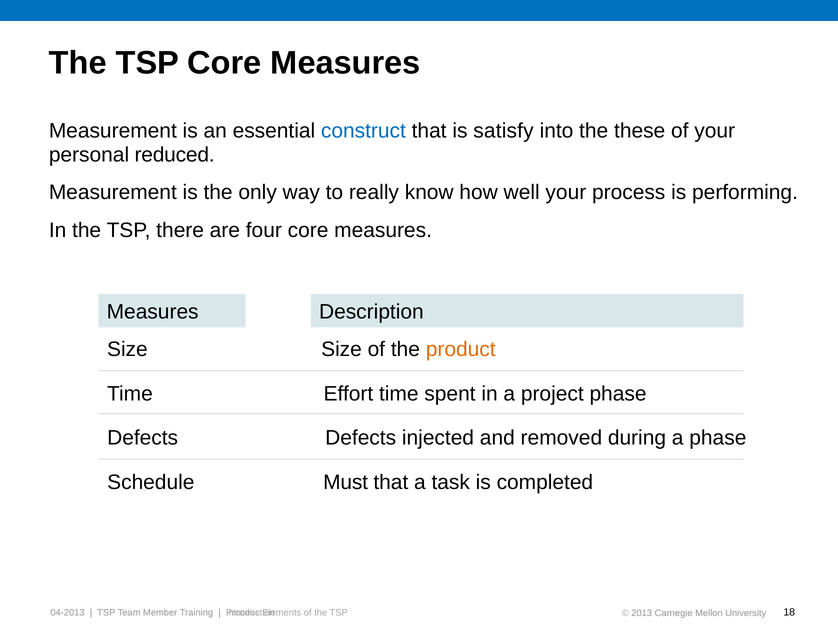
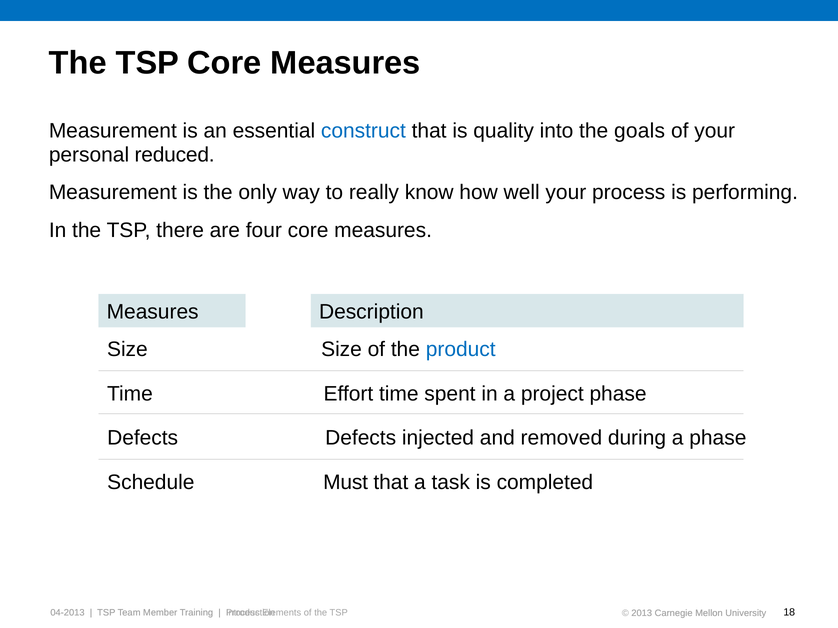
satisfy: satisfy -> quality (504, 131)
these: these -> goals (640, 131)
product colour: orange -> blue (461, 350)
